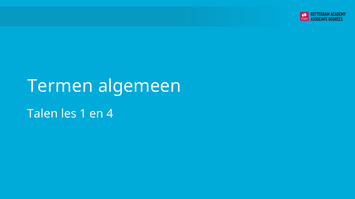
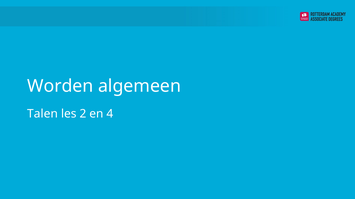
Termen: Termen -> Worden (60, 86)
1: 1 -> 2 (83, 114)
